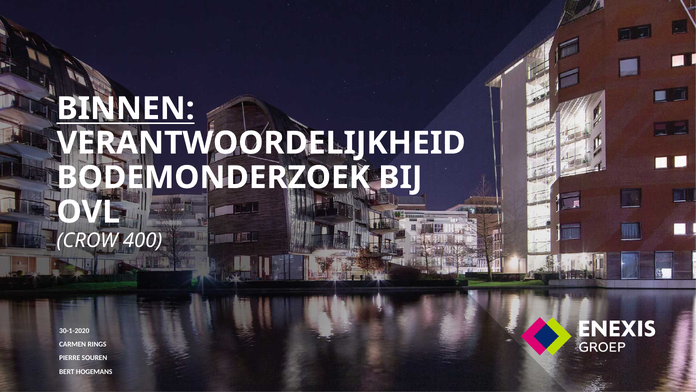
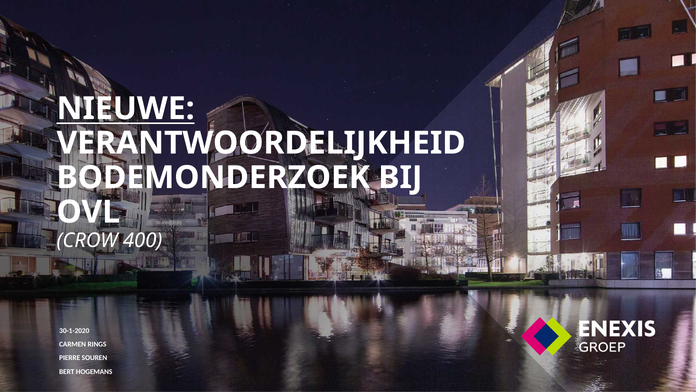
BINNEN: BINNEN -> NIEUWE (126, 108)
